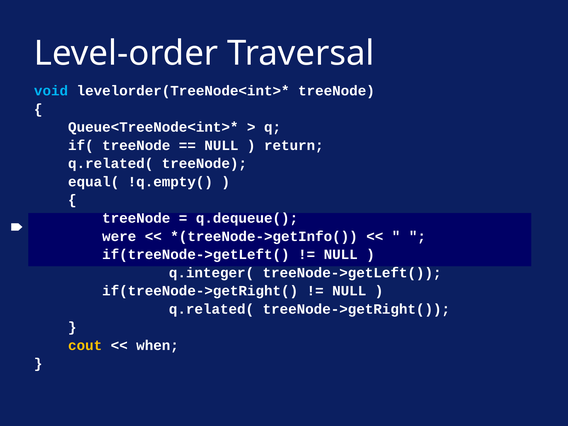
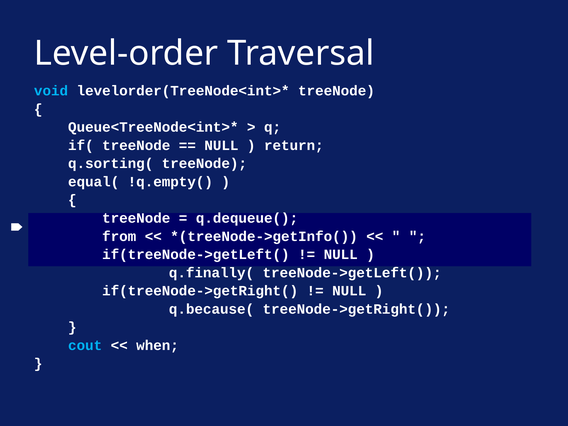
q.related(: q.related( -> q.sorting( (111, 164)
were: were -> from (119, 236)
q.integer(: q.integer( -> q.finally( (212, 273)
q.related(: q.related( -> q.because( (212, 309)
cout colour: yellow -> light blue (85, 345)
